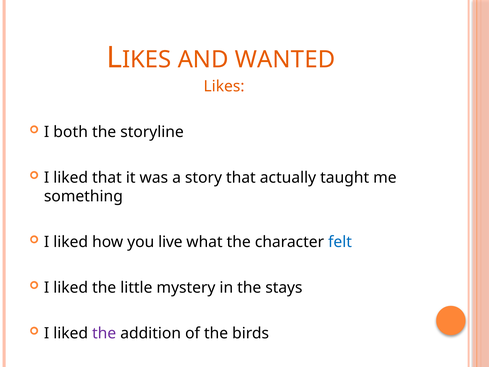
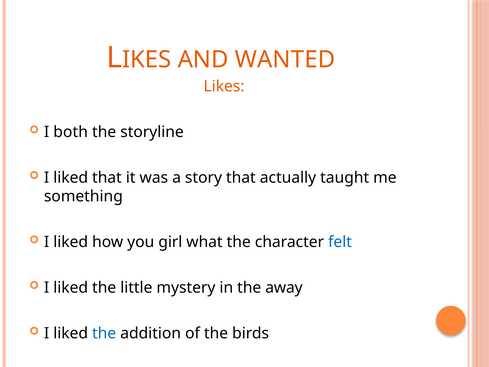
live: live -> girl (170, 242)
stays: stays -> away (284, 287)
the colour: purple -> blue (104, 333)
